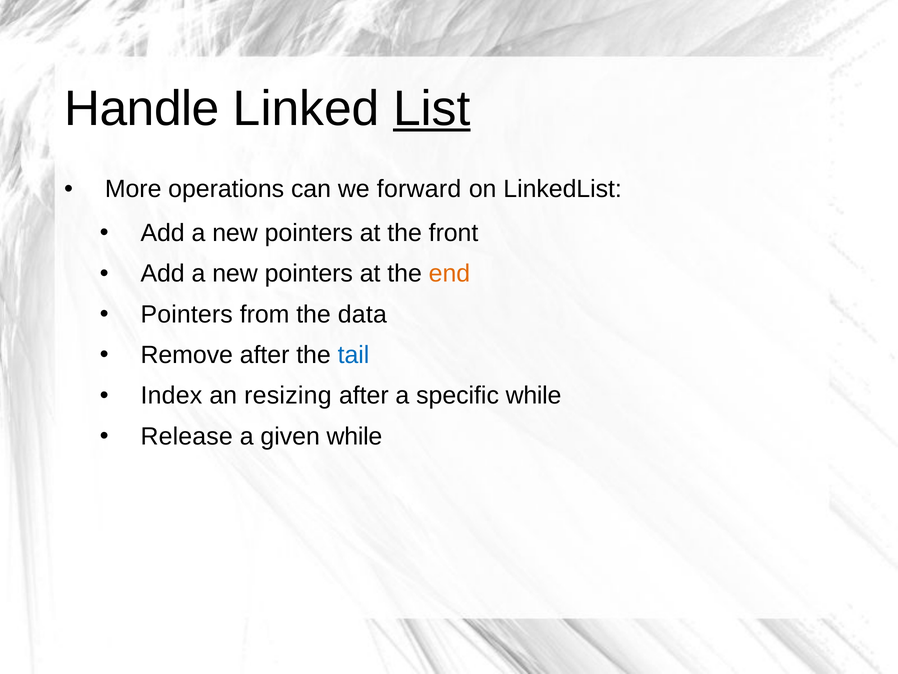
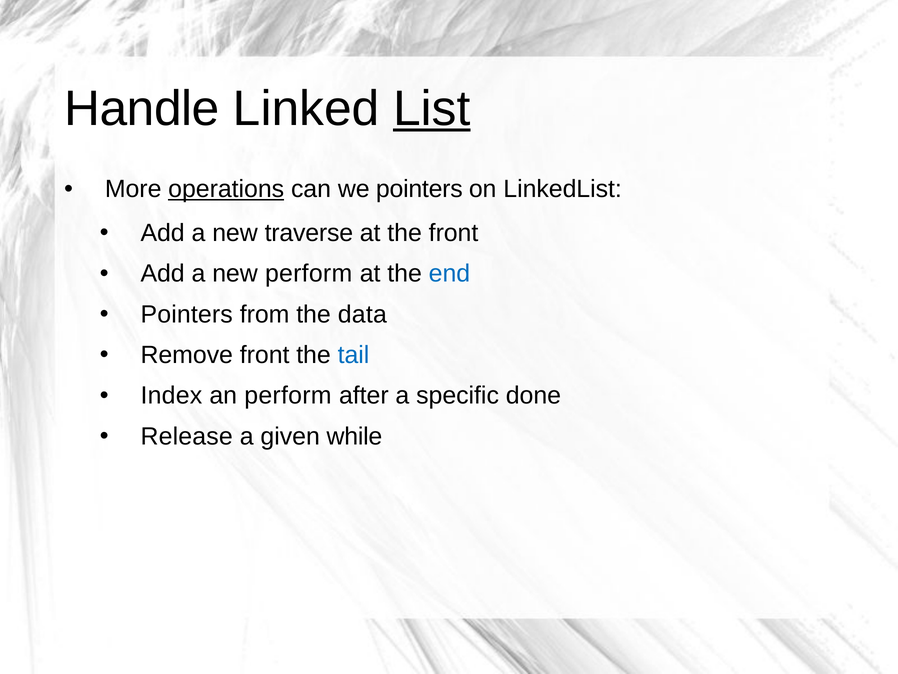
operations underline: none -> present (226, 189)
we forward: forward -> pointers (419, 189)
pointers: pointers -> traverse (309, 233)
pointers: pointers -> perform (309, 273)
end colour: orange -> blue (449, 273)
Remove after: after -> front (265, 355)
an resizing: resizing -> perform (288, 395)
specific while: while -> done (533, 395)
